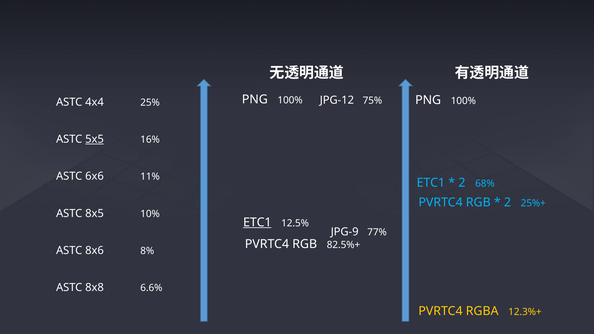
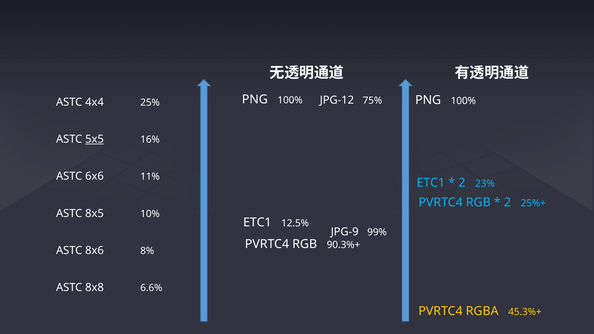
68%: 68% -> 23% (485, 184)
ETC1 underline: present -> none (257, 222)
77%: 77% -> 99% (377, 232)
82.5%+: 82.5%+ -> 90.3%+ (343, 245)
12.3%+: 12.3%+ -> 45.3%+ (525, 312)
